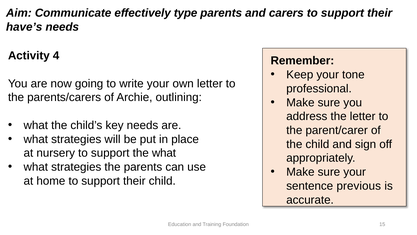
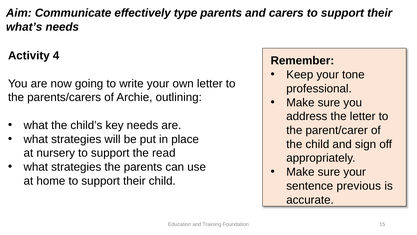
have’s: have’s -> what’s (24, 27)
the what: what -> read (164, 153)
